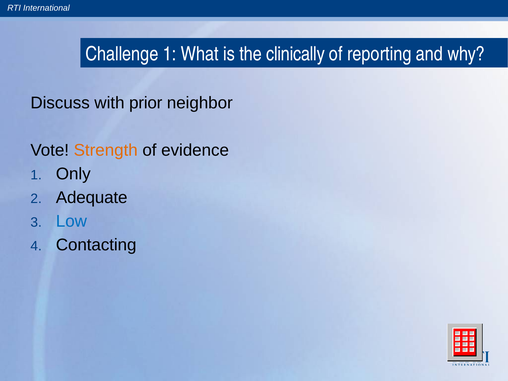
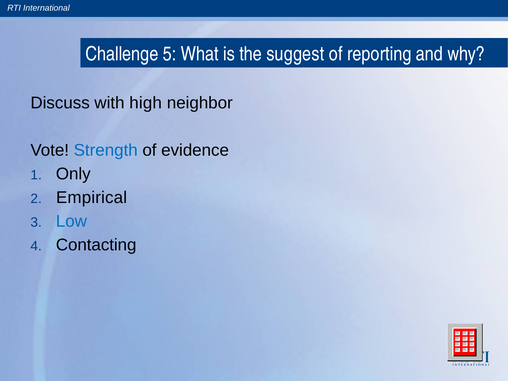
Challenge 1: 1 -> 5 (170, 54)
clinically: clinically -> suggest (295, 54)
prior: prior -> high (146, 103)
Strength colour: orange -> blue (106, 150)
Adequate: Adequate -> Empirical (92, 198)
